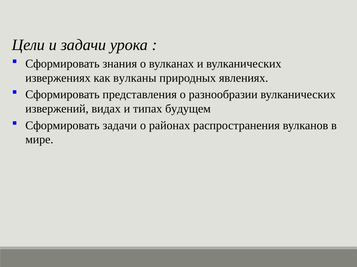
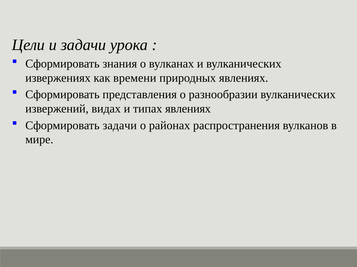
вулканы: вулканы -> времени (135, 78)
типах будущем: будущем -> явлениях (188, 109)
